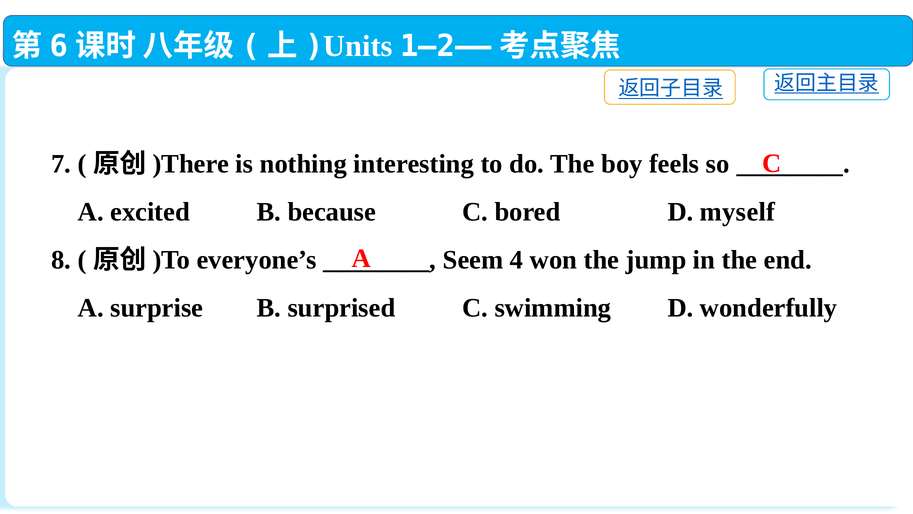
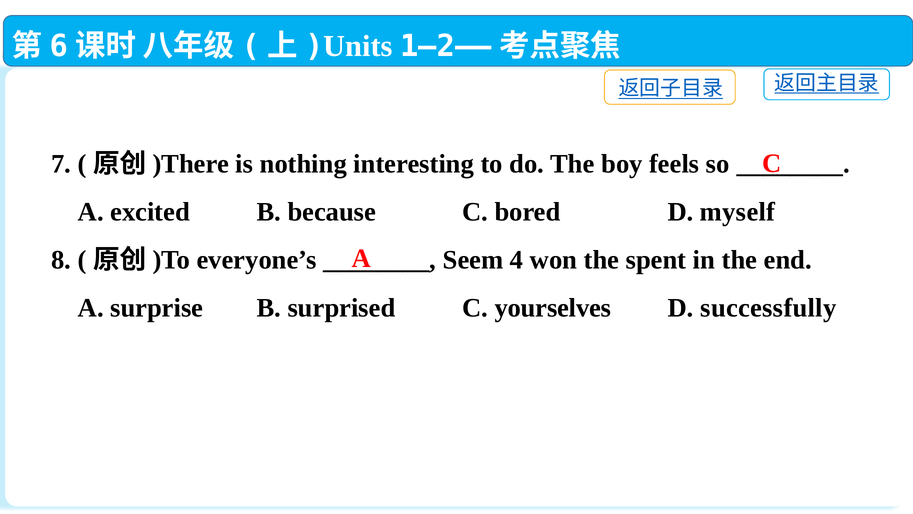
jump: jump -> spent (656, 260)
swimming: swimming -> yourselves (553, 308)
wonderfully: wonderfully -> successfully (768, 308)
